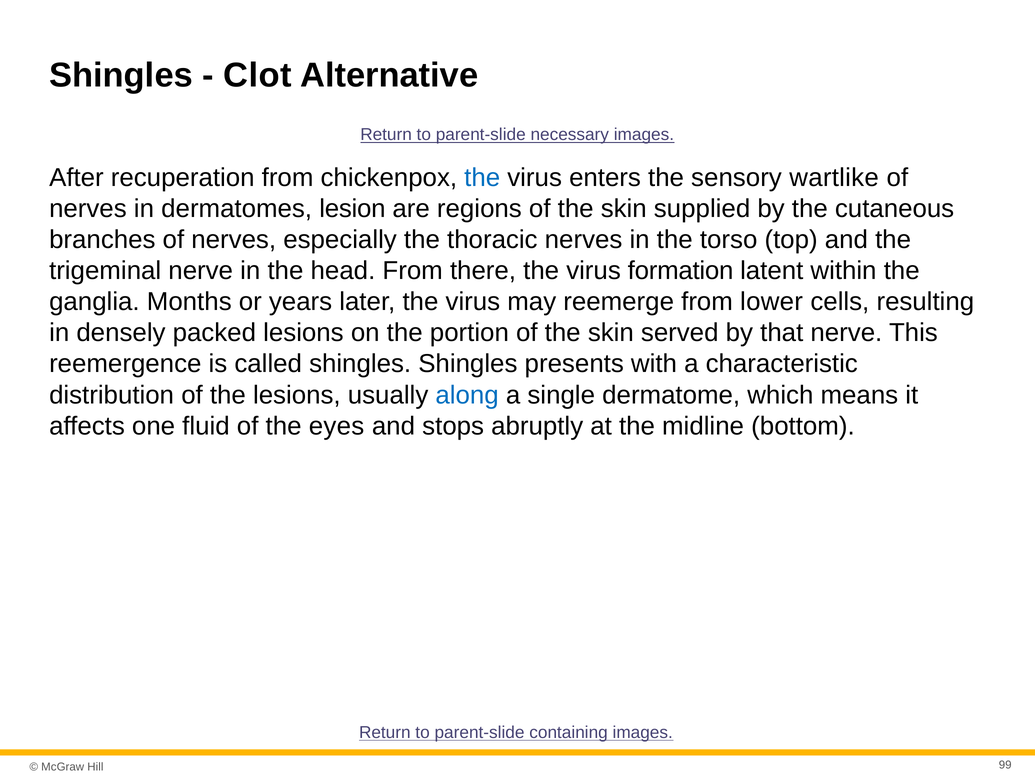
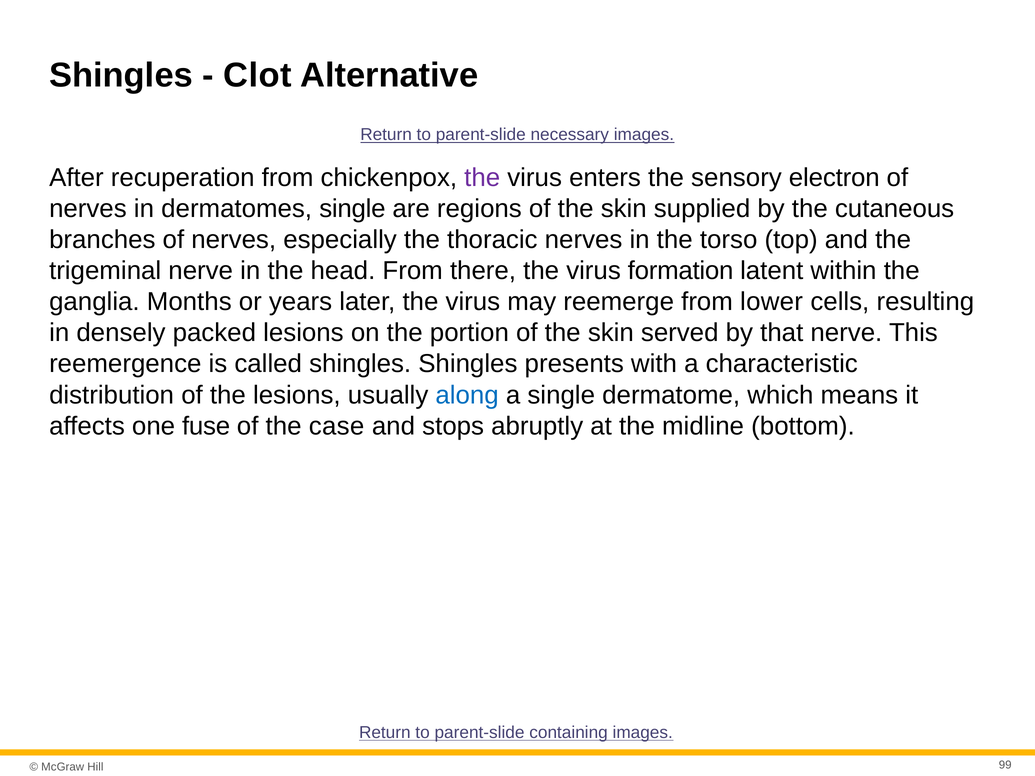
the colour: blue -> purple (482, 178)
wartlike: wartlike -> electron (834, 178)
dermatomes lesion: lesion -> single (352, 209)
fluid: fluid -> fuse (206, 426)
eyes: eyes -> case (337, 426)
